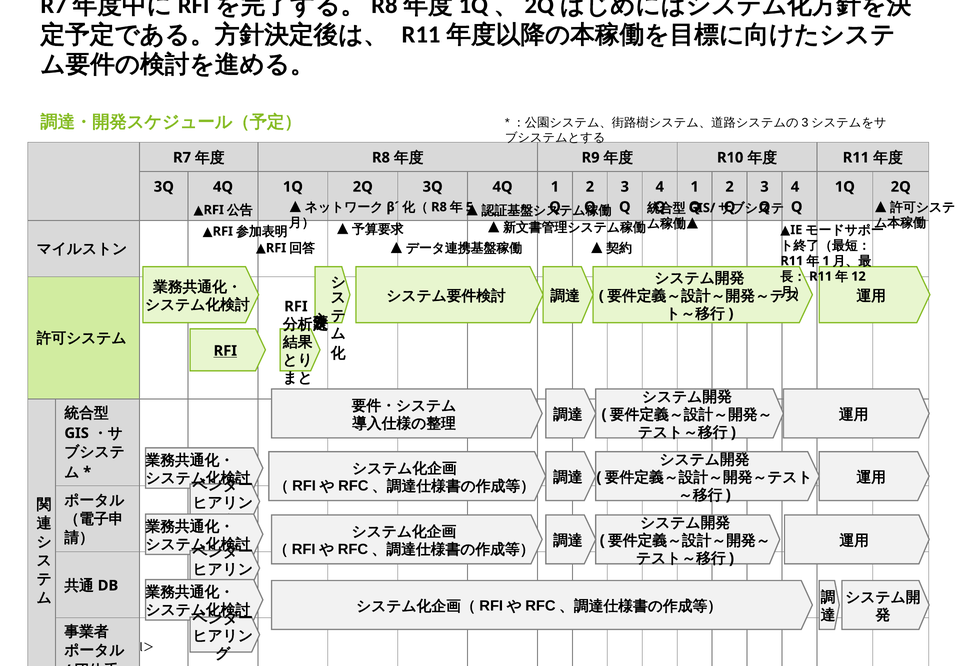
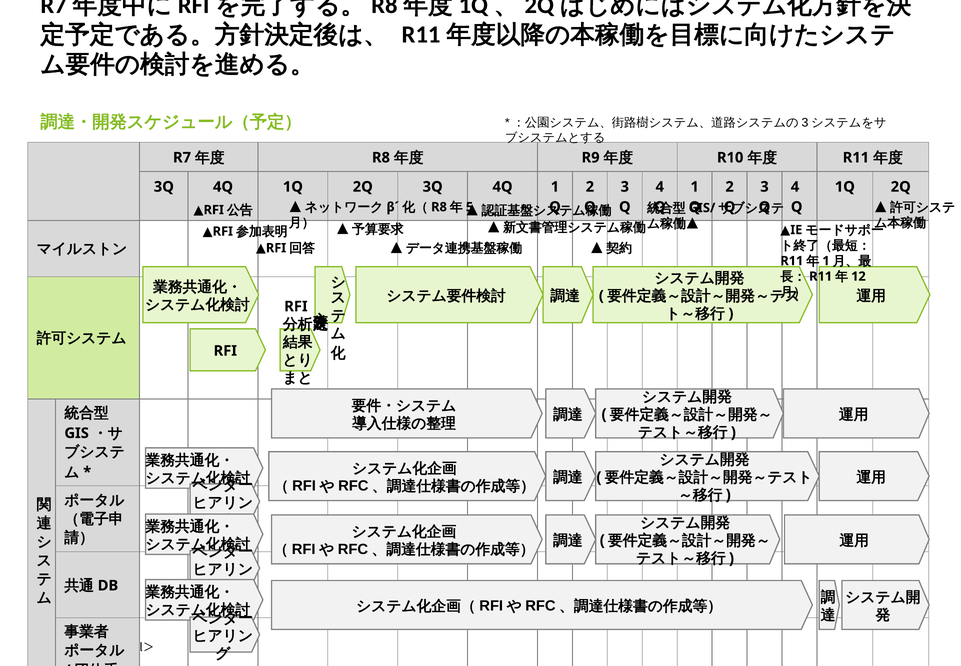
RFI underline: present -> none (225, 350)
